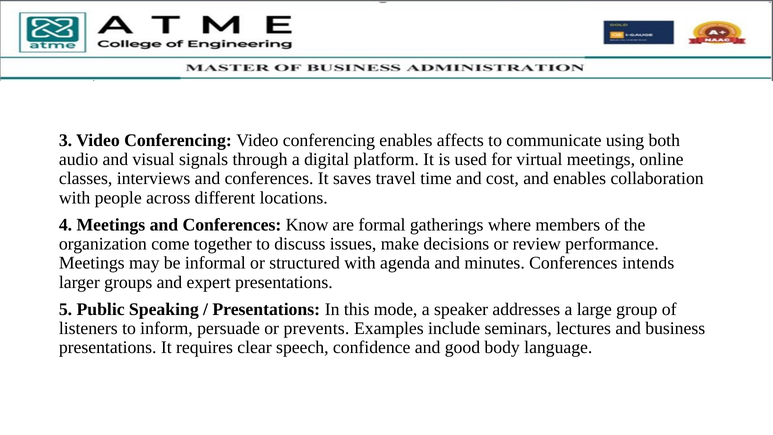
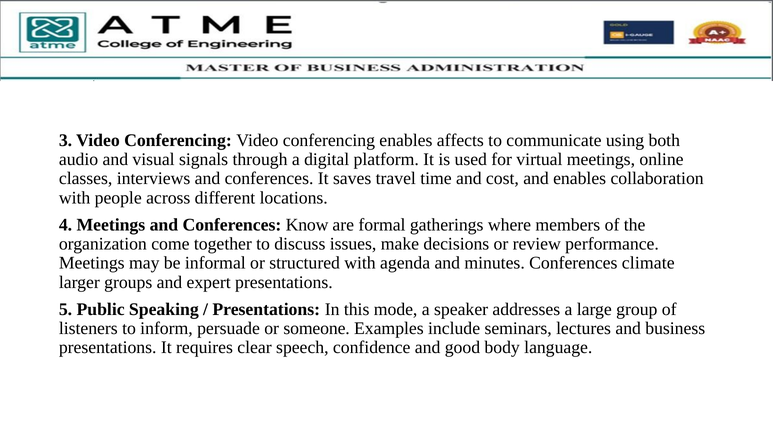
intends: intends -> climate (648, 263)
prevents: prevents -> someone (317, 328)
